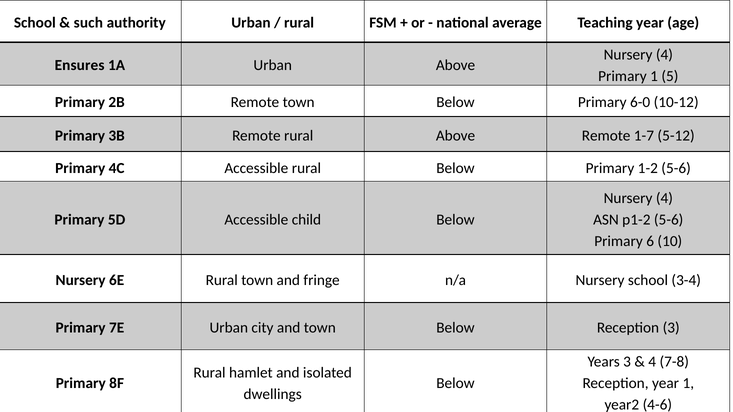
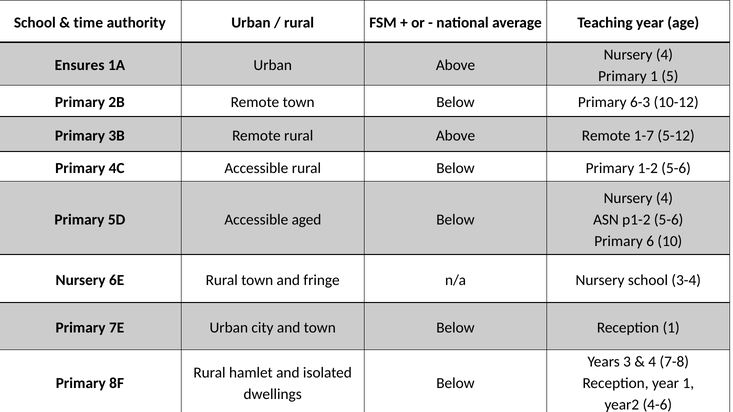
such: such -> time (88, 23)
6-0: 6-0 -> 6-3 (640, 103)
child: child -> aged (306, 220)
Reception 3: 3 -> 1 (671, 328)
